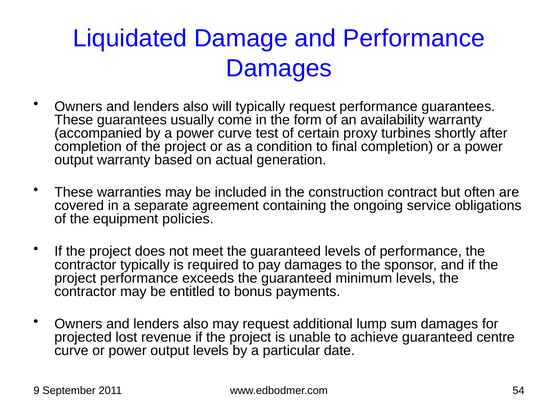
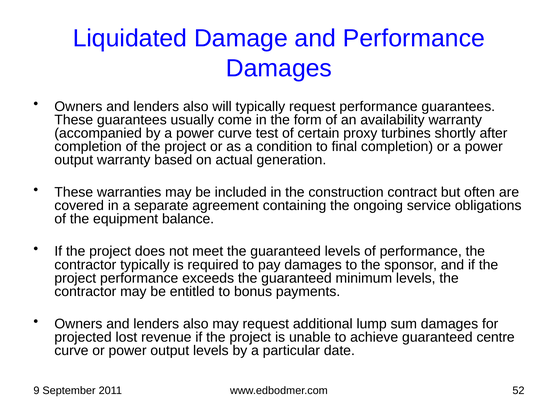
policies: policies -> balance (188, 219)
54: 54 -> 52 (518, 391)
